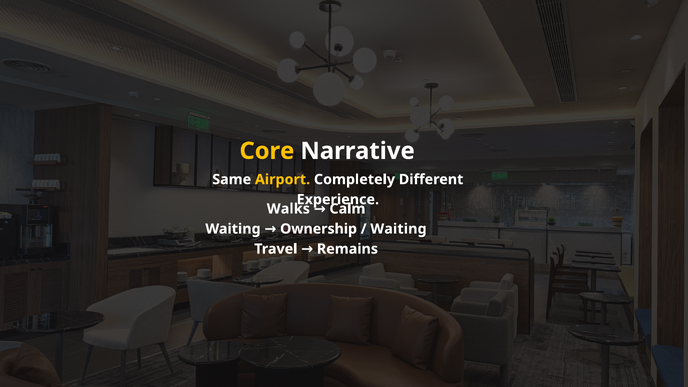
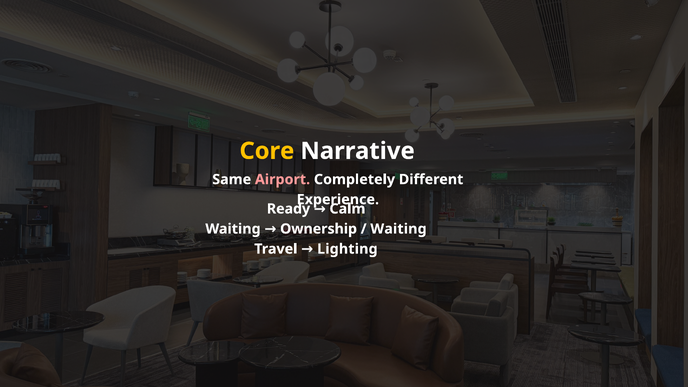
Airport colour: yellow -> pink (283, 179)
Walks: Walks -> Ready (288, 209)
Remains: Remains -> Lighting (347, 249)
